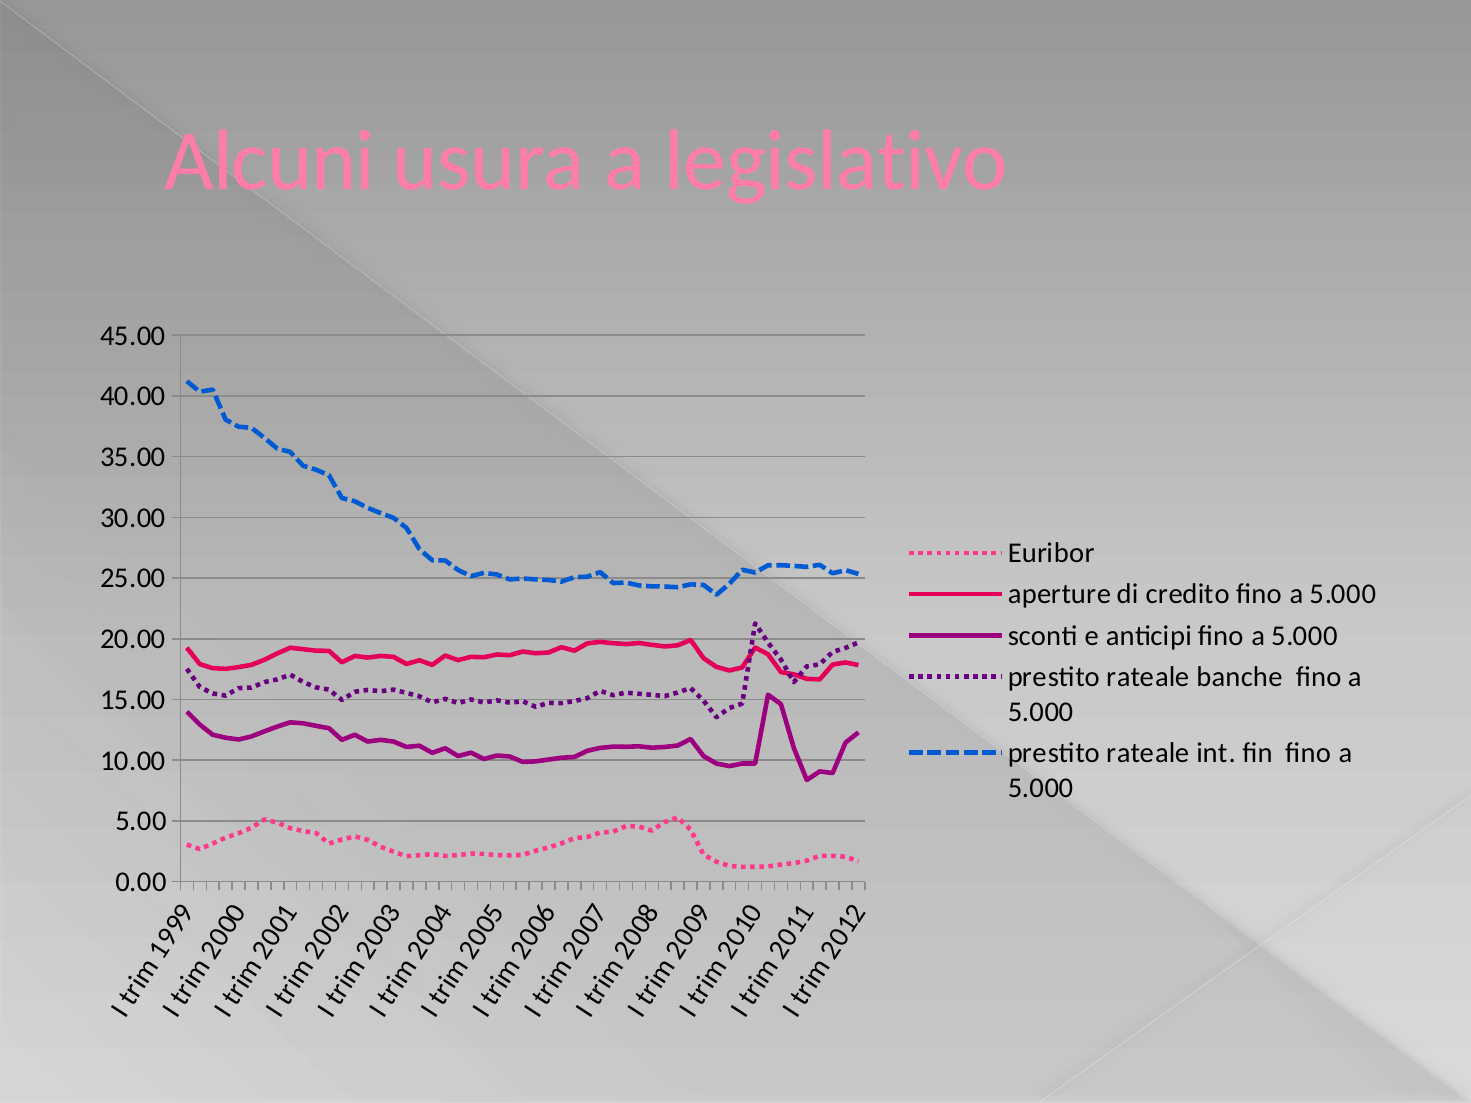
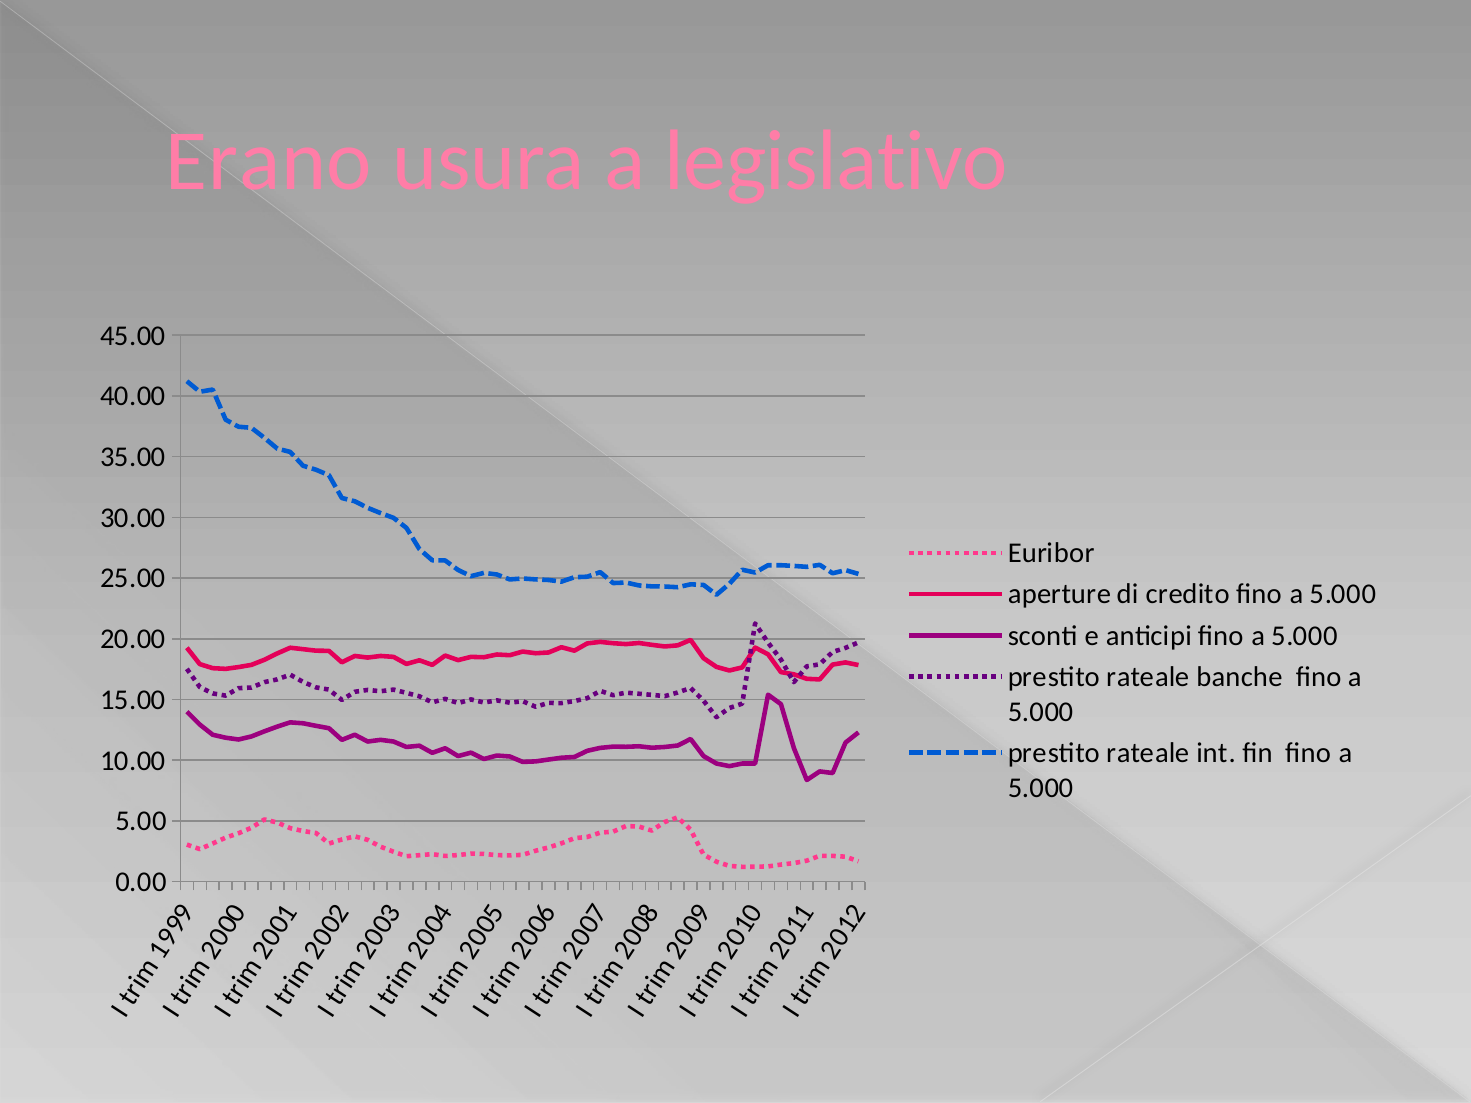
Alcuni: Alcuni -> Erano (269, 162)
